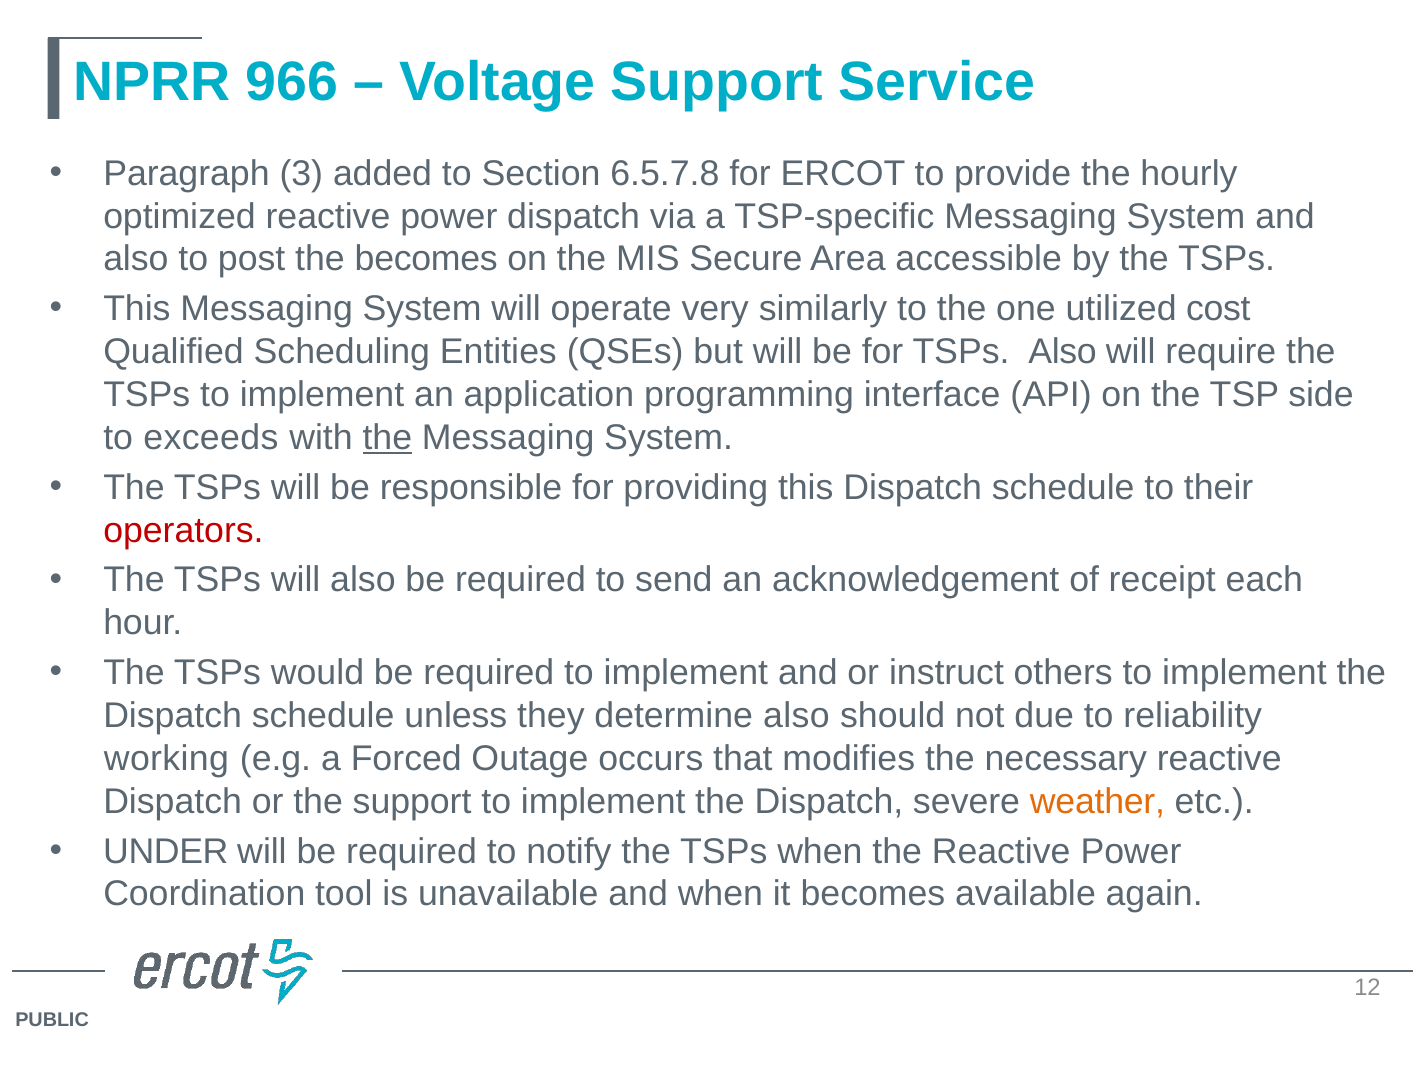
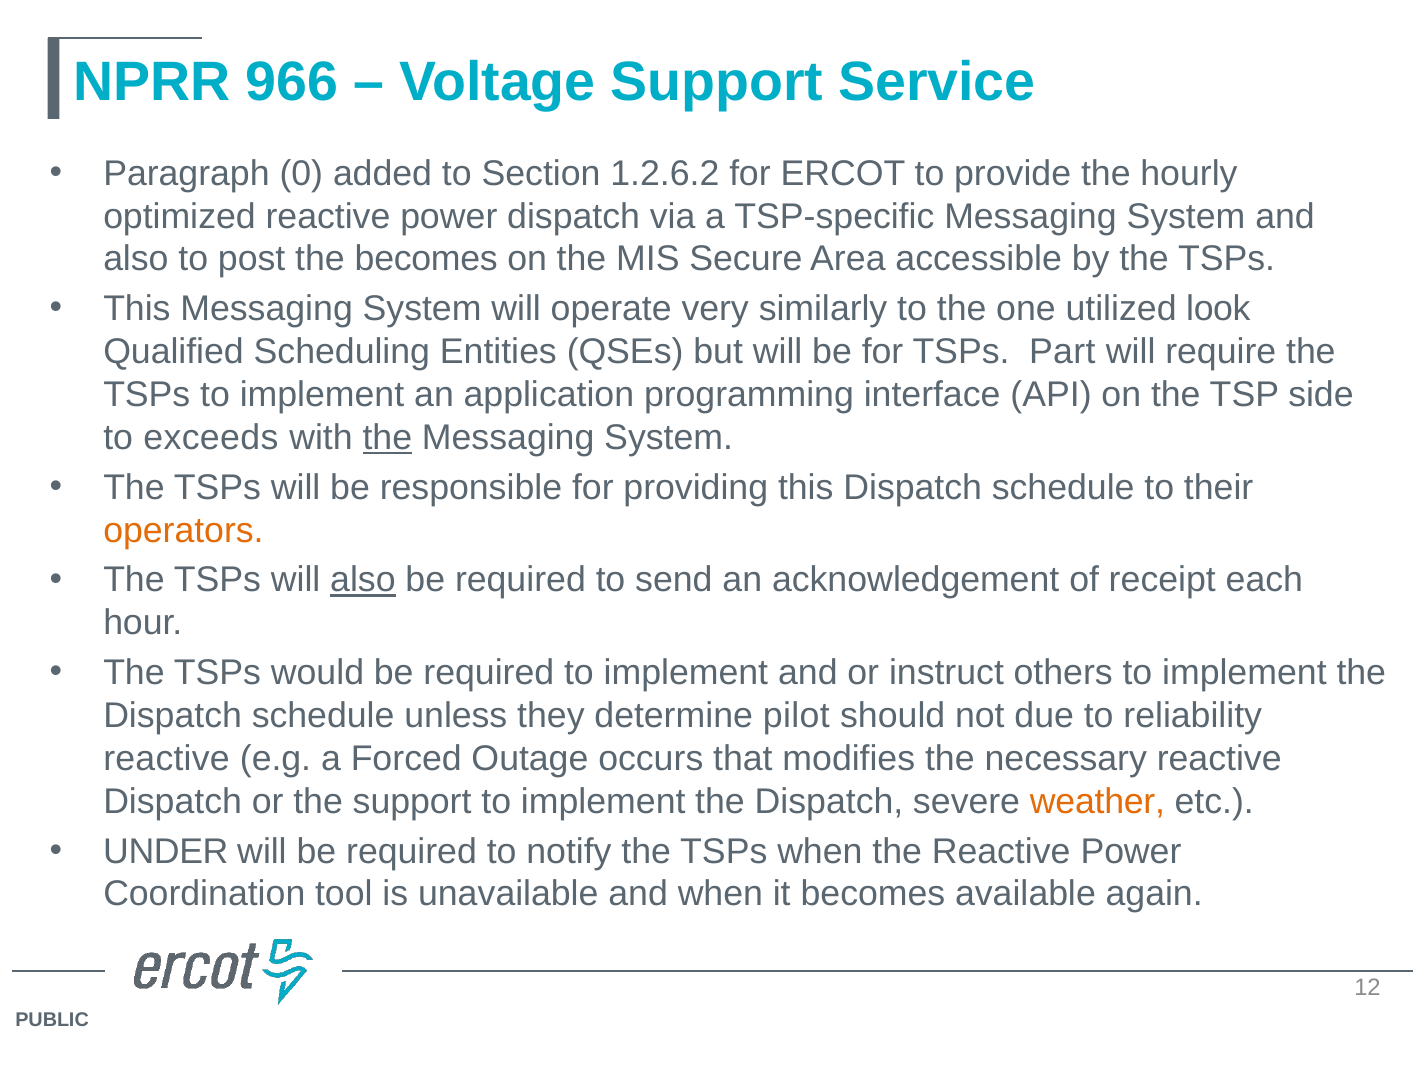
3: 3 -> 0 (301, 174)
6.5.7.8: 6.5.7.8 -> 1.2.6.2 (665, 174)
cost: cost -> look (1218, 309)
TSPs Also: Also -> Part (1062, 352)
operators colour: red -> orange (183, 530)
also underline: none -> present (363, 580)
determine also: also -> pilot (796, 716)
working: working -> reactive (167, 759)
